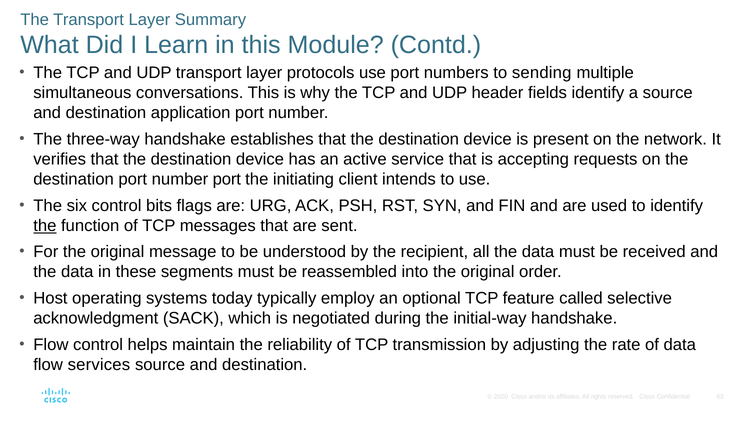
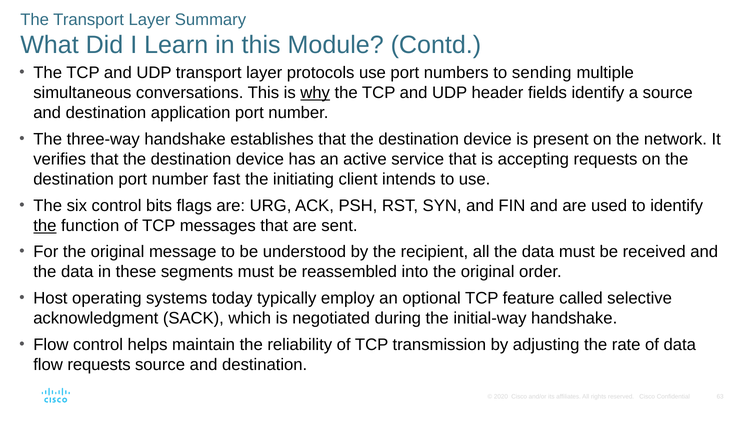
why underline: none -> present (315, 93)
number port: port -> fast (227, 179)
flow services: services -> requests (99, 365)
